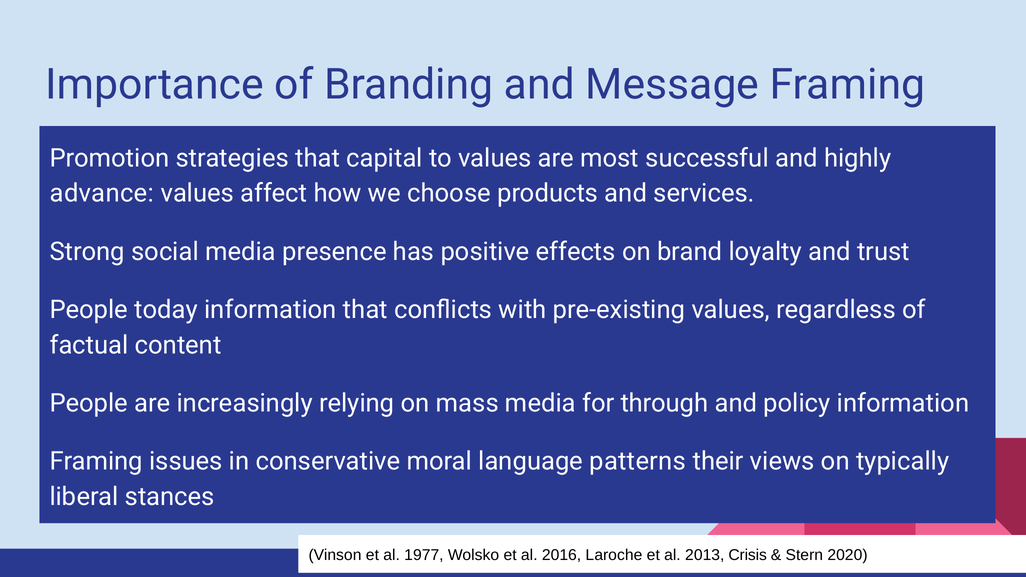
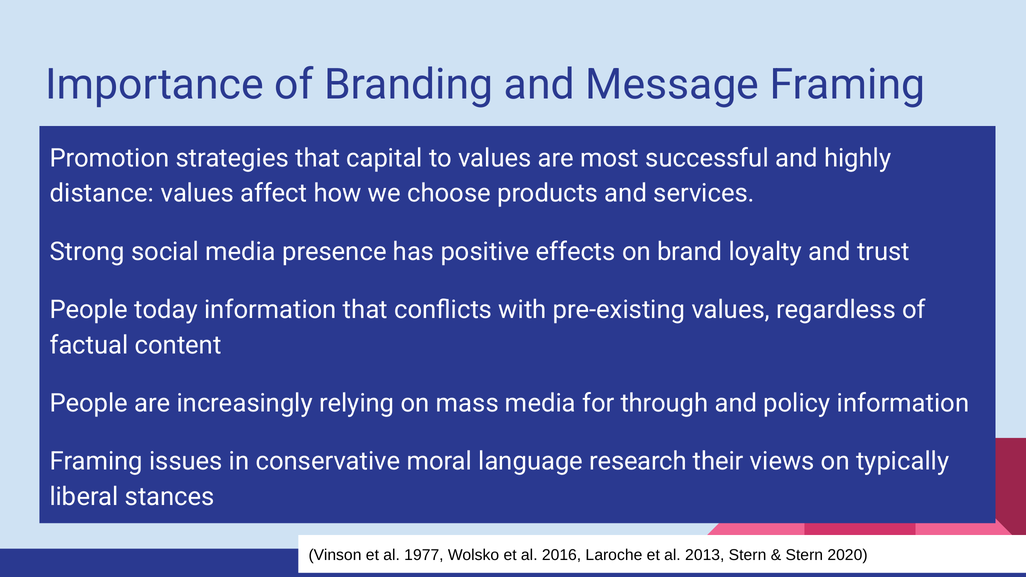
advance: advance -> distance (102, 194)
patterns: patterns -> research (638, 462)
2013 Crisis: Crisis -> Stern (748, 555)
